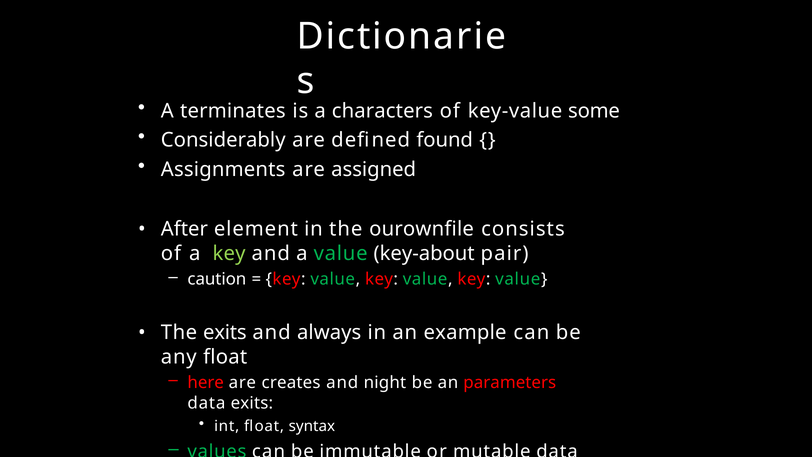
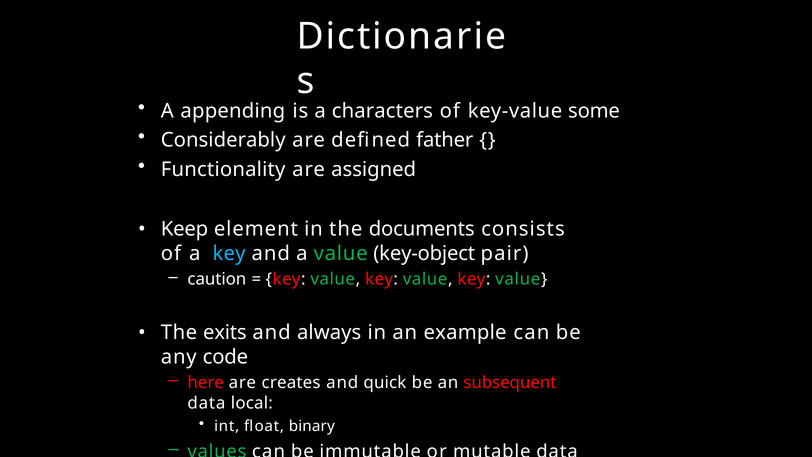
terminates: terminates -> appending (233, 111)
found: found -> father (445, 140)
Assignments: Assignments -> Functionality (223, 169)
After: After -> Keep (184, 229)
ourownfile: ourownfile -> documents (422, 229)
key colour: light green -> light blue (229, 253)
key-about: key-about -> key-object (424, 253)
any float: float -> code (225, 357)
night: night -> quick (385, 382)
parameters: parameters -> subsequent (510, 382)
data exits: exits -> local (252, 403)
syntax: syntax -> binary (312, 426)
